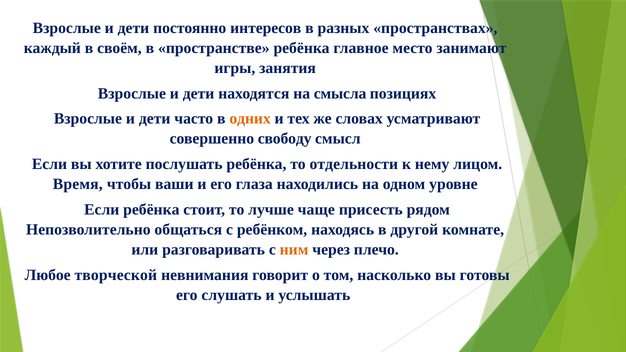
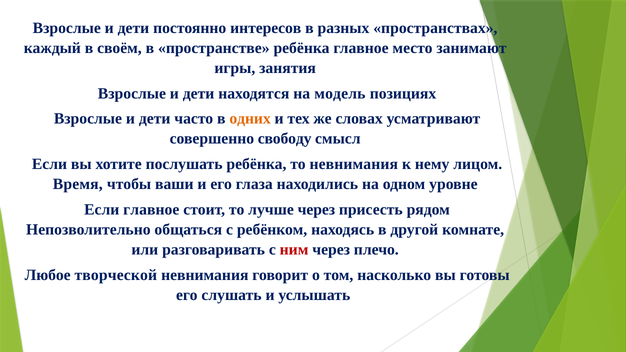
смысла: смысла -> модель (340, 93)
то отдельности: отдельности -> невнимания (354, 164)
Если ребёнка: ребёнка -> главное (151, 210)
лучше чаще: чаще -> через (316, 210)
ним colour: orange -> red (294, 250)
